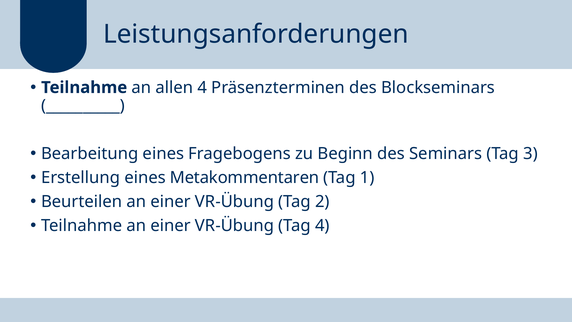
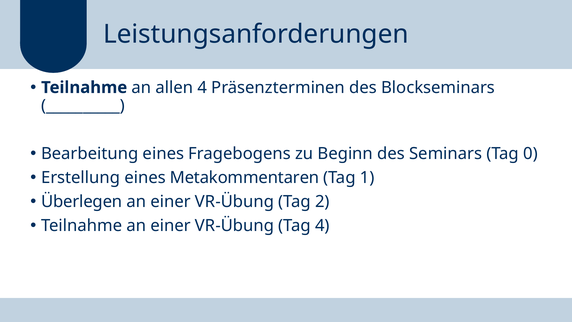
3: 3 -> 0 (530, 153)
Beurteilen: Beurteilen -> Überlegen (82, 201)
